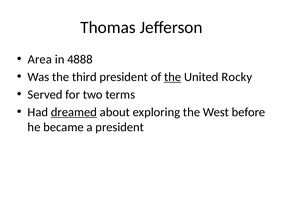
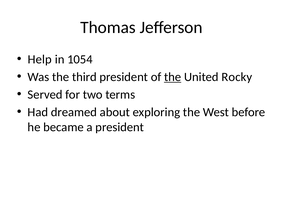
Area: Area -> Help (40, 59)
4888: 4888 -> 1054 (80, 59)
dreamed underline: present -> none (74, 112)
